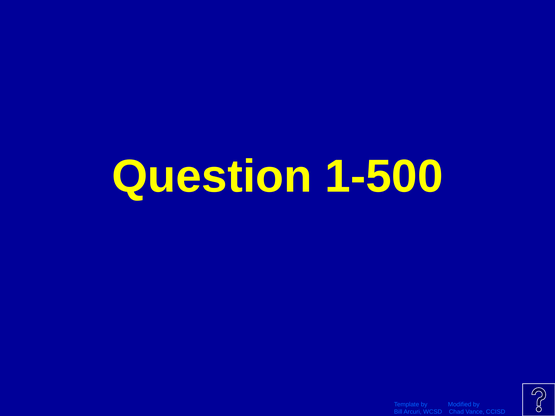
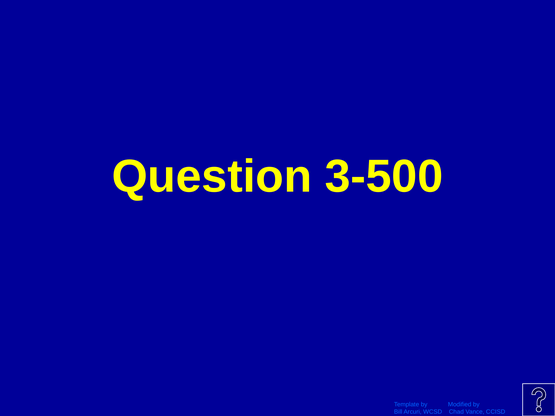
1-500: 1-500 -> 3-500 (384, 177)
